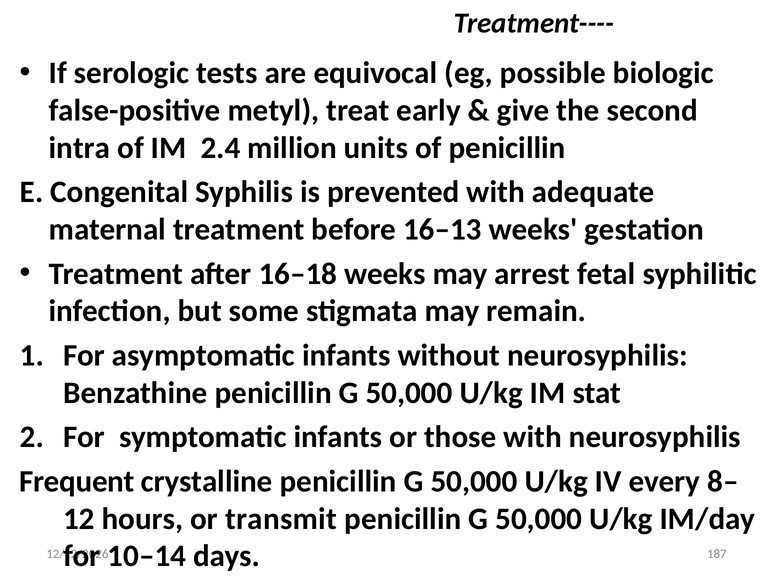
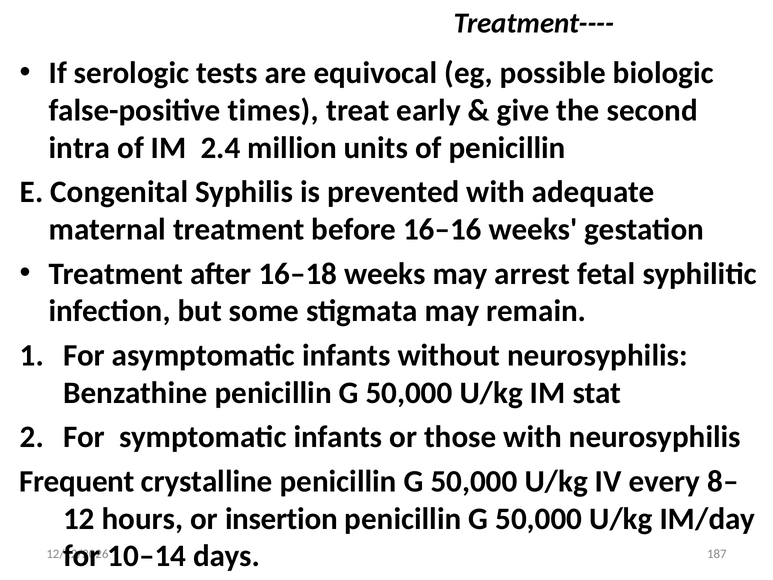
metyl: metyl -> times (273, 110)
16–13: 16–13 -> 16–16 (442, 229)
transmit: transmit -> insertion (281, 519)
